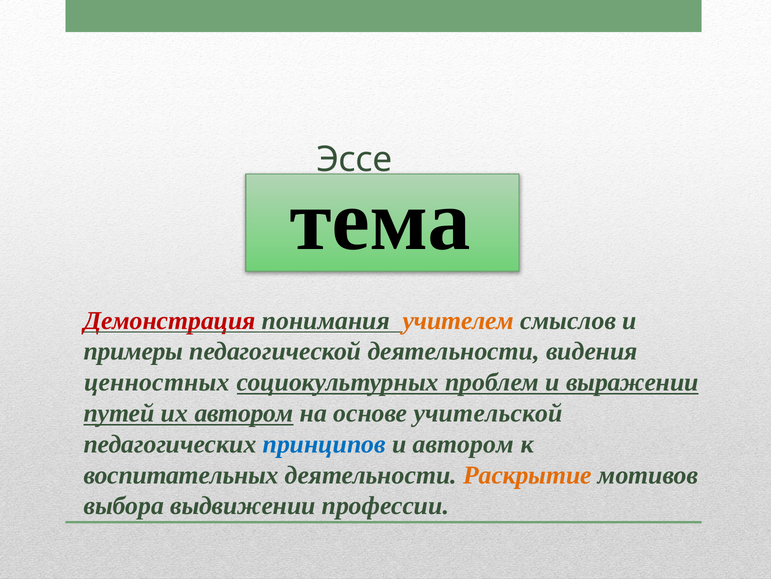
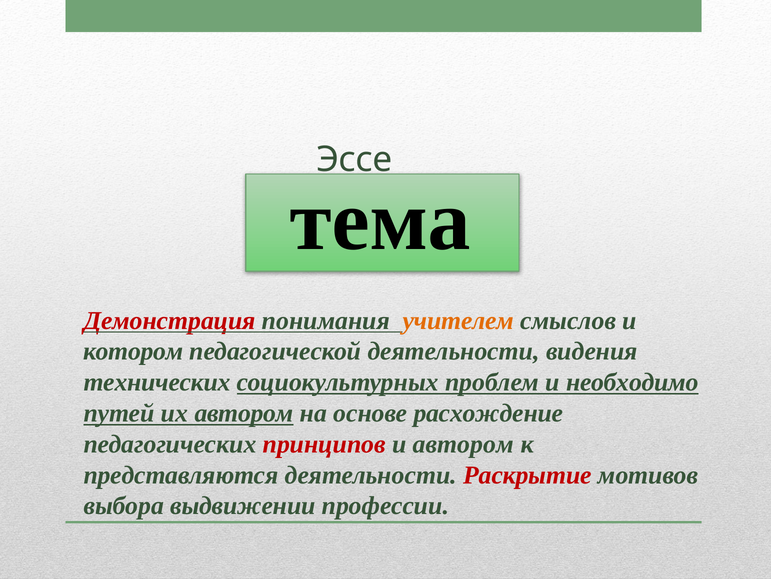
примеры: примеры -> котором (133, 351)
ценностных: ценностных -> технических (157, 382)
выражении: выражении -> необходимо (632, 382)
учительской: учительской -> расхождение (488, 413)
принципов colour: blue -> red (324, 444)
воспитательных: воспитательных -> представляются (181, 474)
Раскрытие colour: orange -> red (527, 474)
